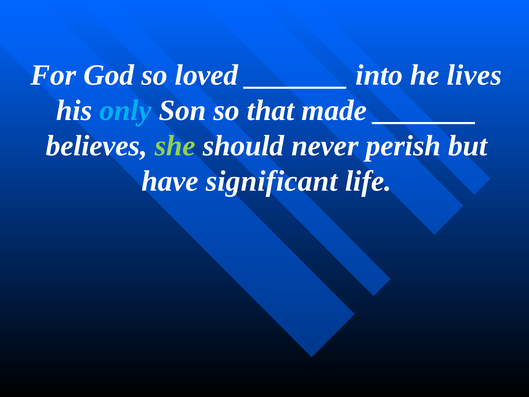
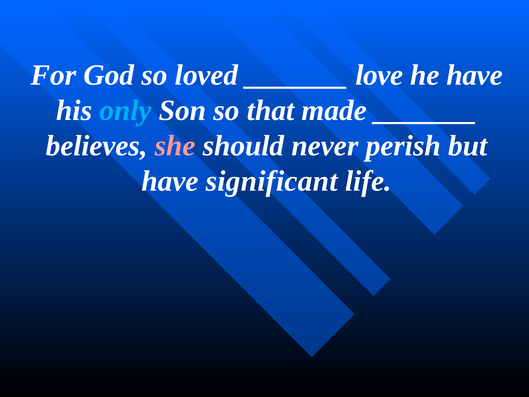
into: into -> love (379, 75)
he lives: lives -> have (475, 75)
she colour: light green -> pink (175, 146)
